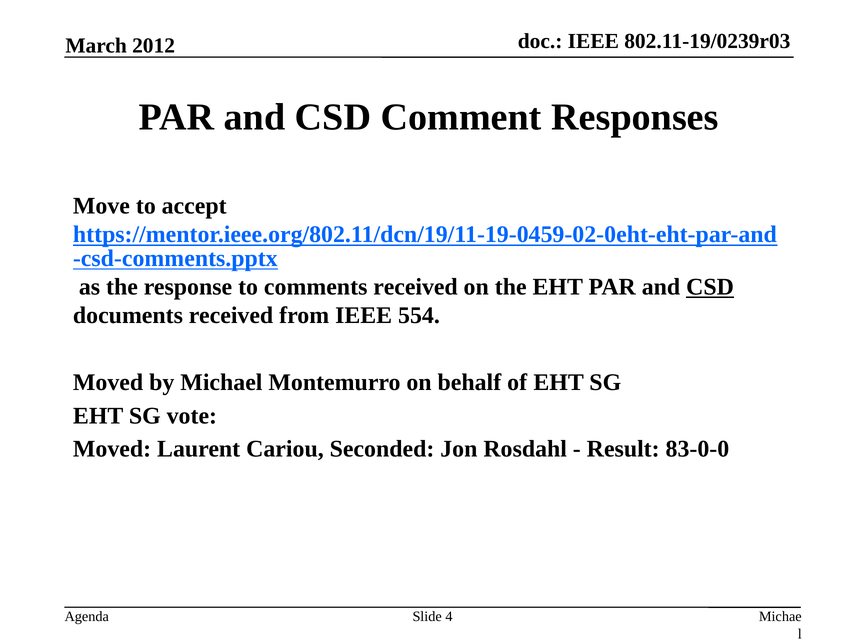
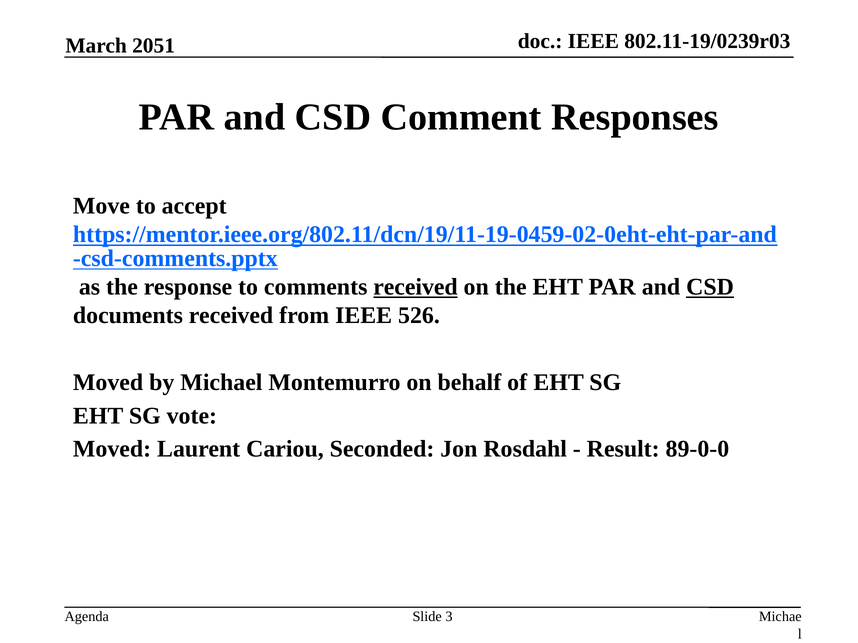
2012: 2012 -> 2051 (154, 46)
received underline: none -> present (415, 287)
554: 554 -> 526 (419, 316)
83-0-0: 83-0-0 -> 89-0-0 (697, 449)
4: 4 -> 3 (449, 617)
